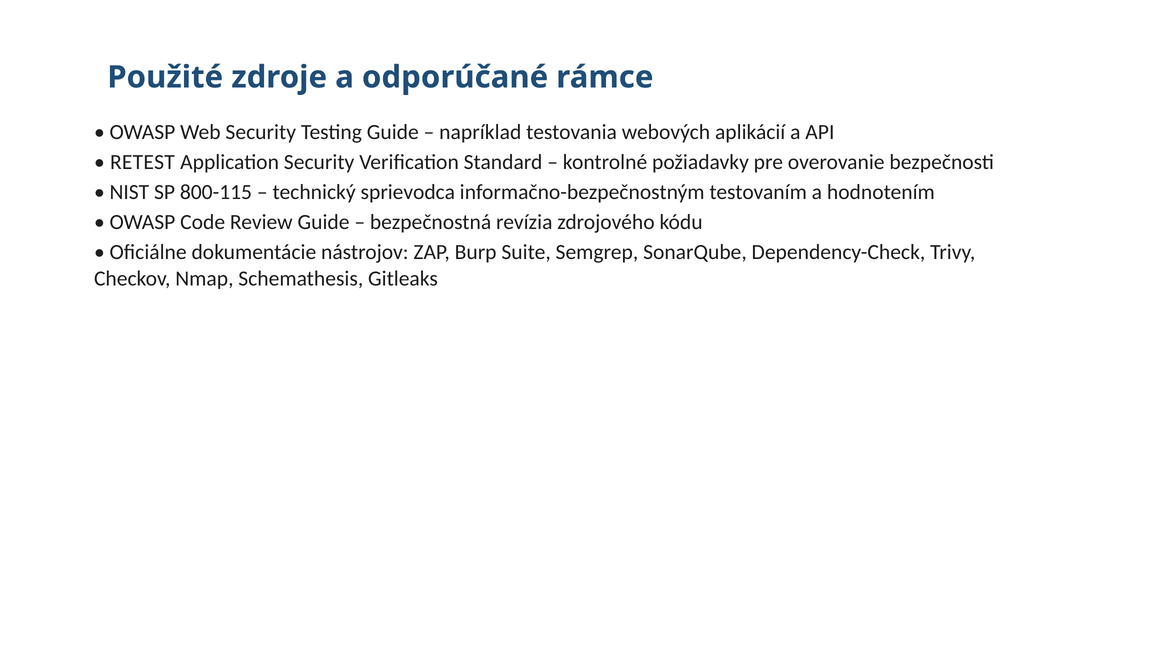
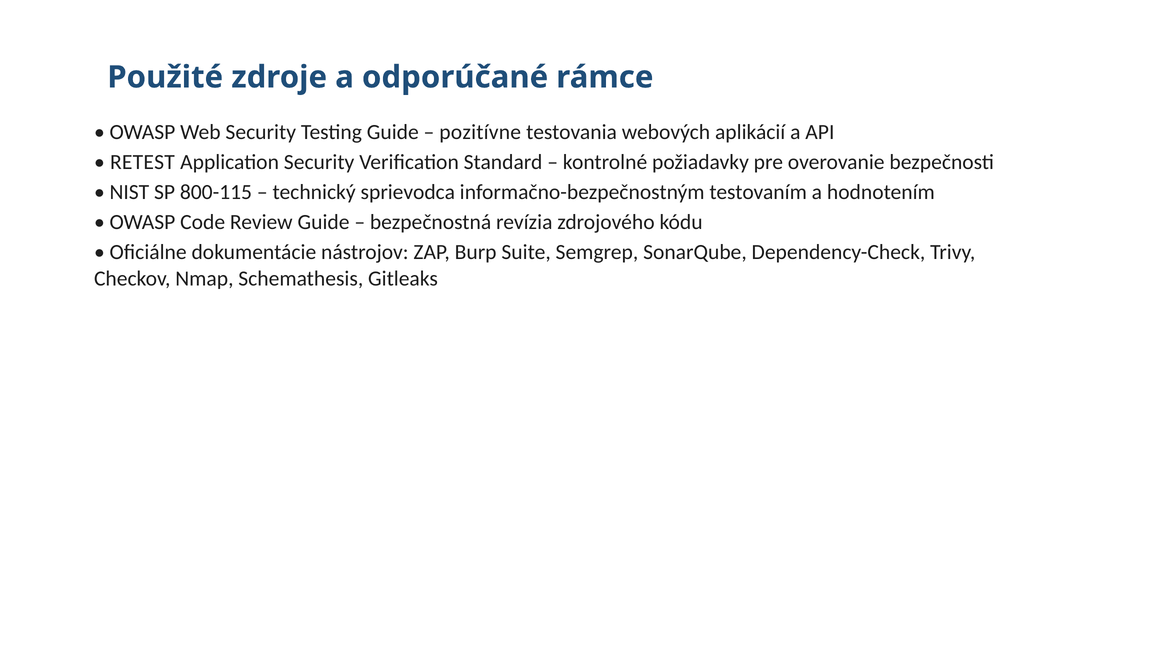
napríklad: napríklad -> pozitívne (480, 132)
